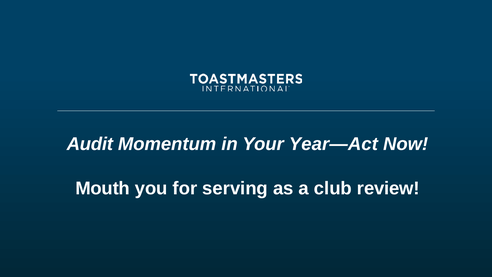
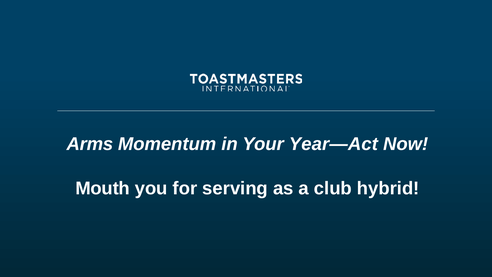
Audit: Audit -> Arms (90, 144)
review: review -> hybrid (388, 188)
